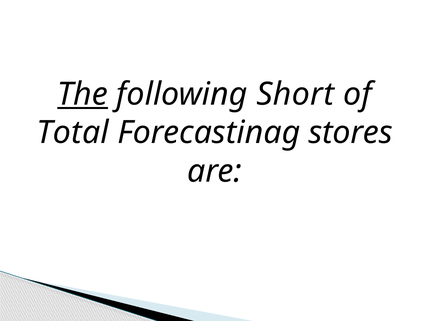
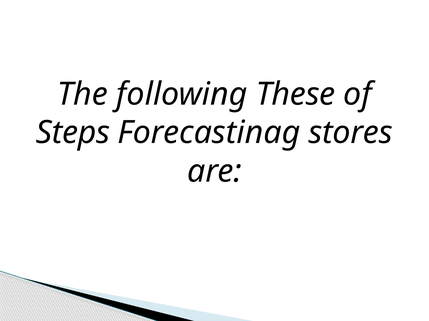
The underline: present -> none (83, 94)
Short: Short -> These (296, 94)
Total: Total -> Steps (73, 133)
